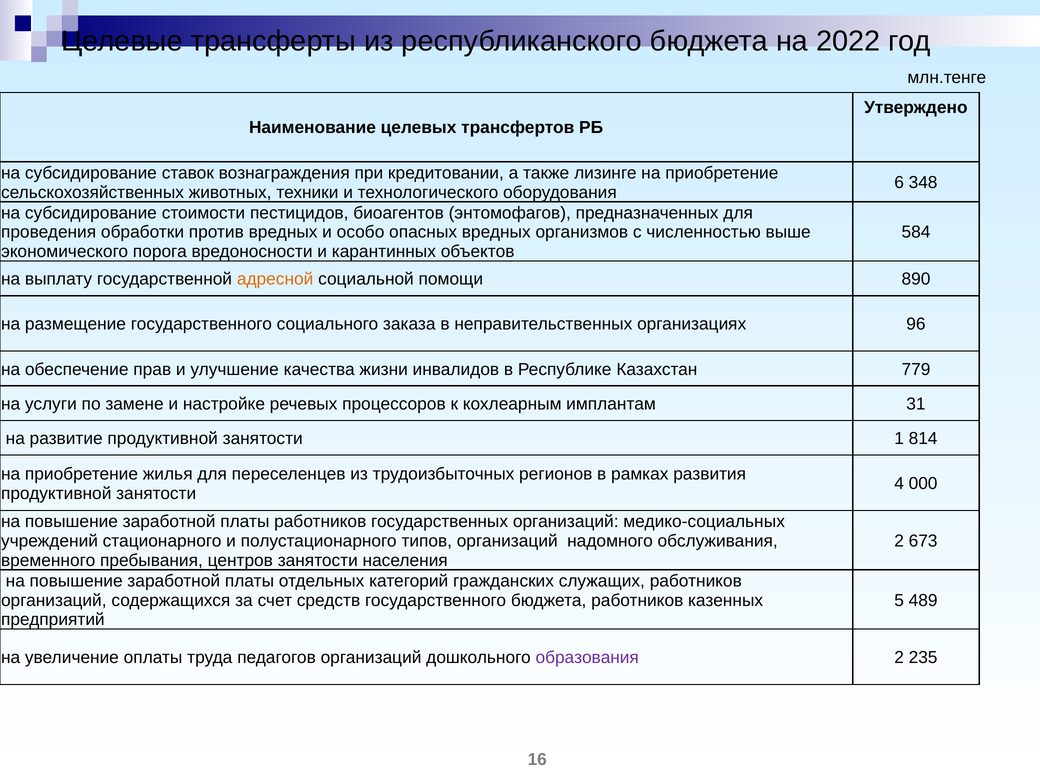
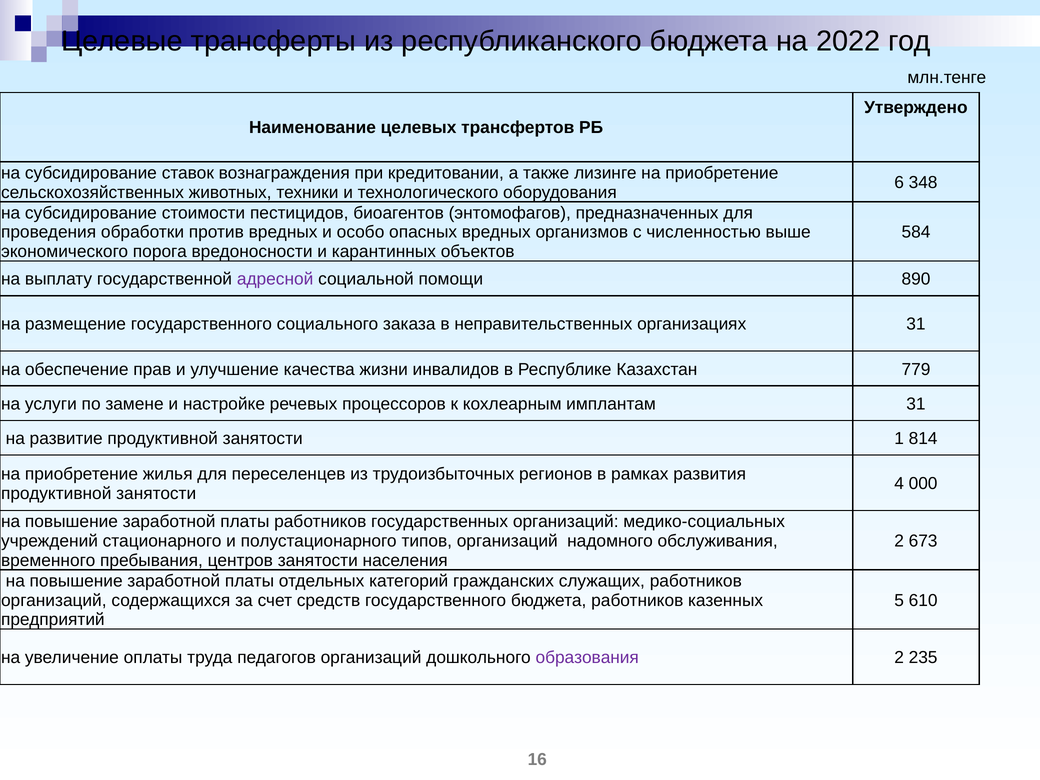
адресной colour: orange -> purple (275, 279)
организациях 96: 96 -> 31 (916, 324)
489: 489 -> 610 (923, 600)
